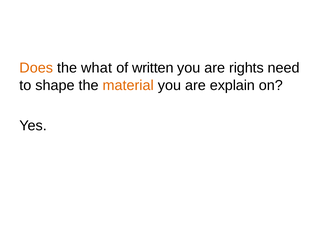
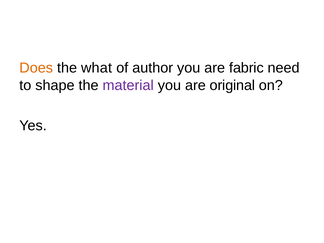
written: written -> author (153, 68)
rights: rights -> fabric (246, 68)
material colour: orange -> purple (128, 85)
explain: explain -> original (232, 85)
